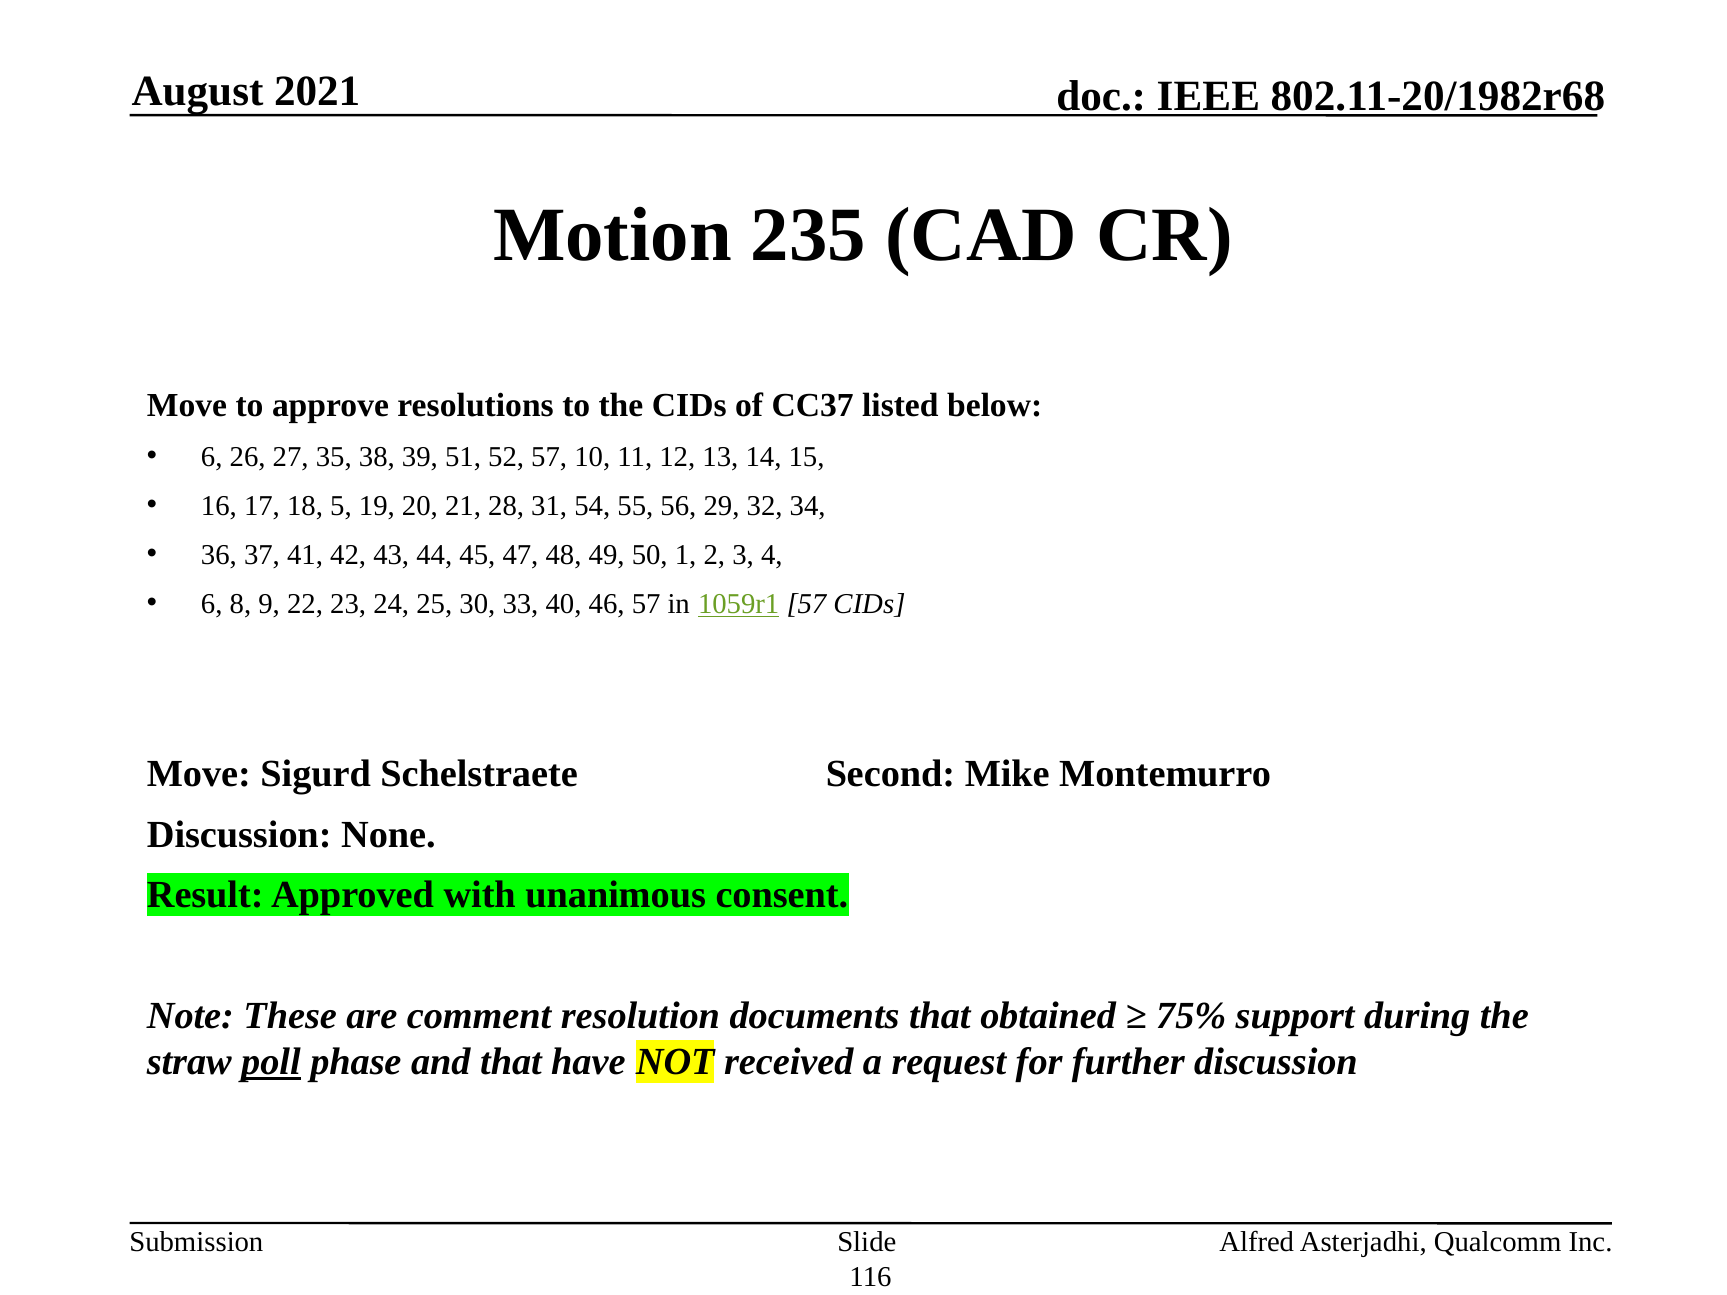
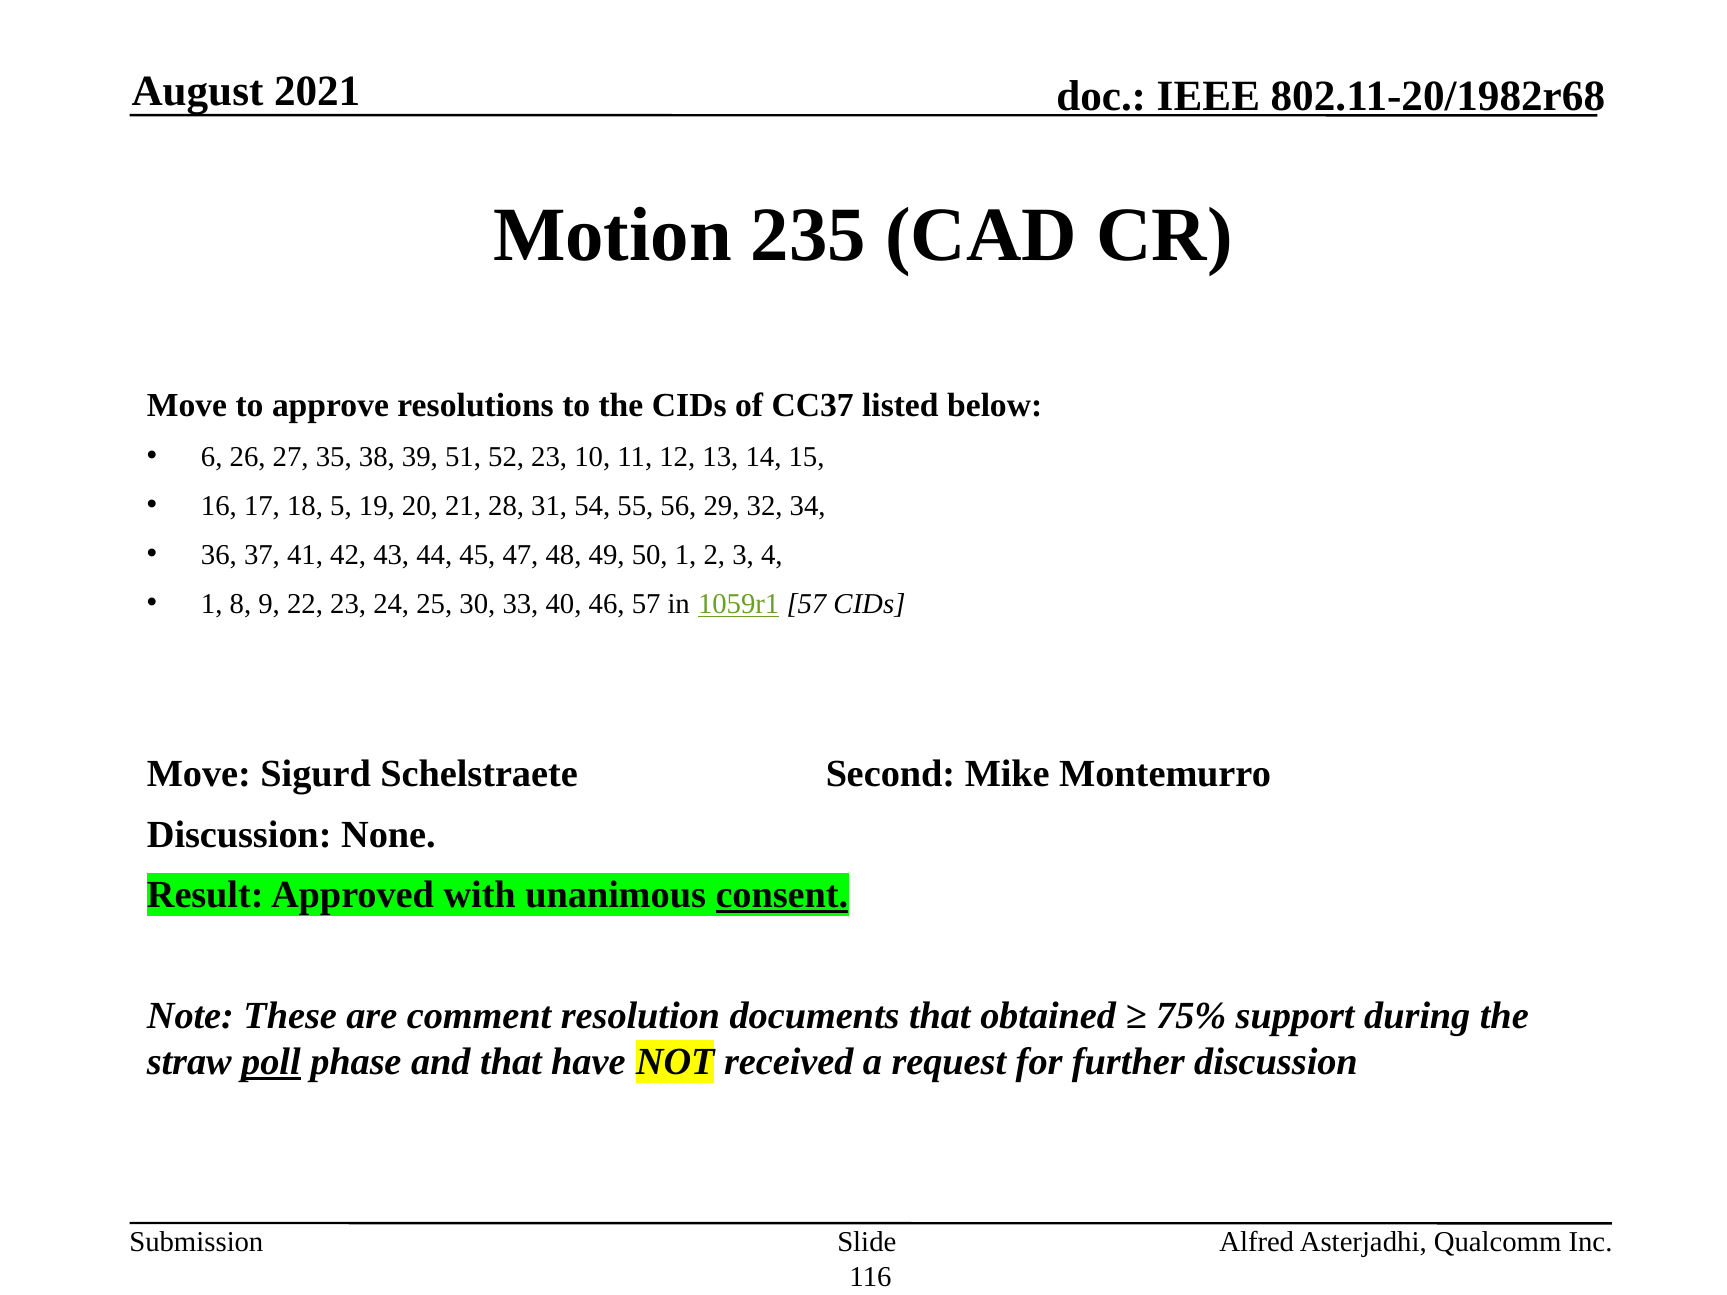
52 57: 57 -> 23 (549, 457)
6: 6 -> 1 (212, 604)
consent underline: none -> present (782, 895)
